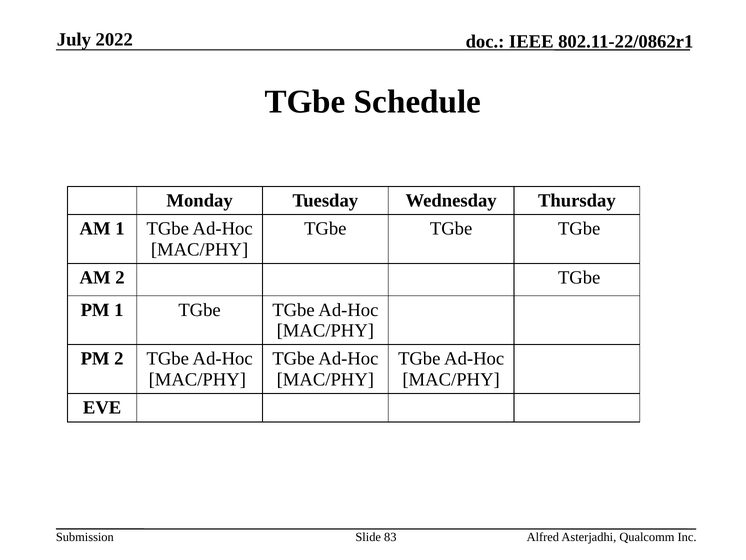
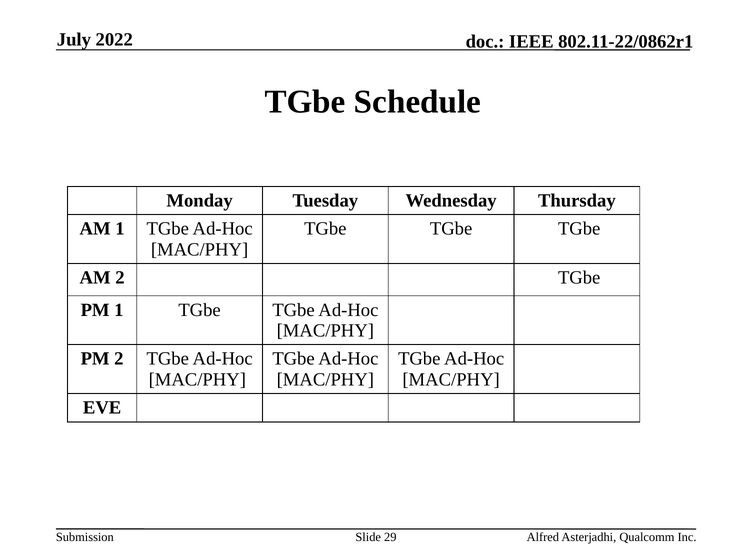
83: 83 -> 29 (390, 537)
